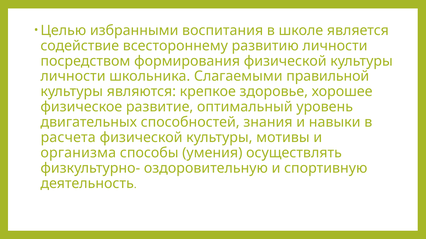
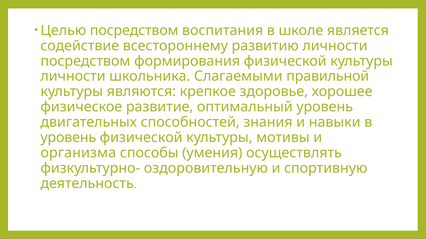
Целью избранными: избранными -> посредством (134, 30)
расчета: расчета -> уровень (68, 138)
